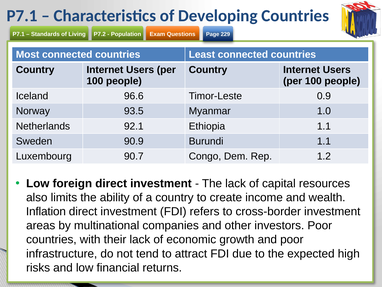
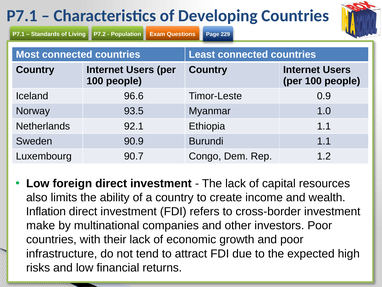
areas: areas -> make (41, 225)
